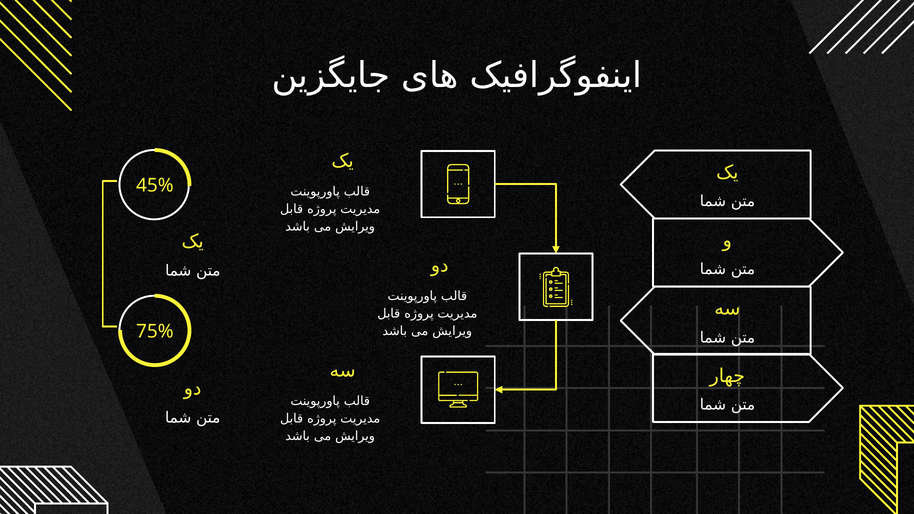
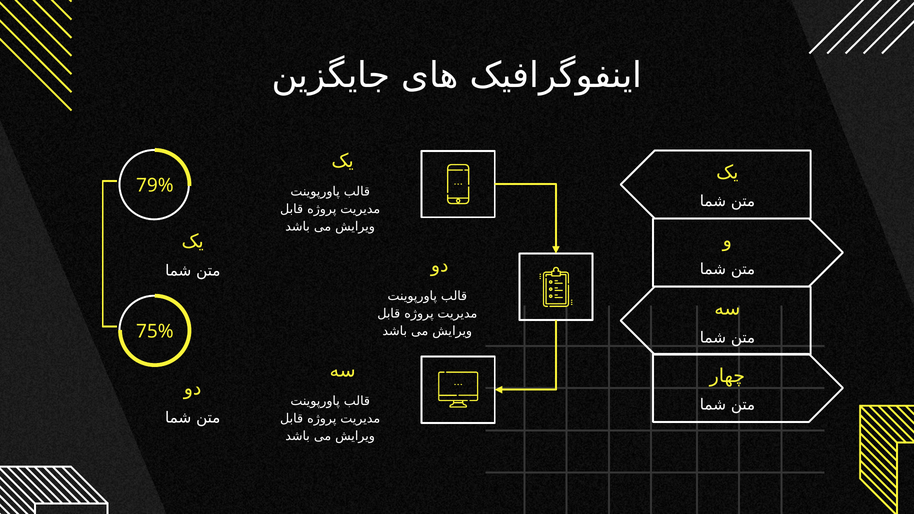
45%: 45% -> 79% (155, 186)
